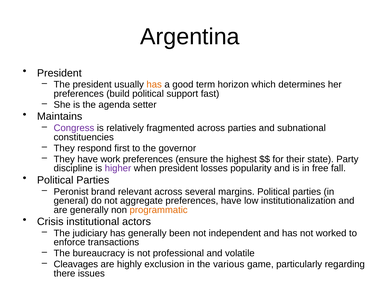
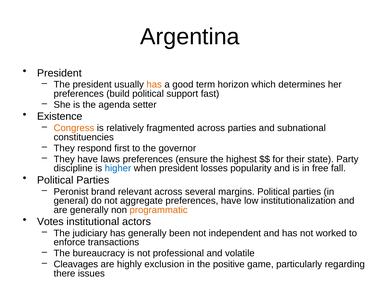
Maintains: Maintains -> Existence (60, 116)
Congress colour: purple -> orange (74, 128)
work: work -> laws (110, 159)
higher colour: purple -> blue (118, 168)
Crisis: Crisis -> Votes (50, 222)
various: various -> positive (229, 264)
